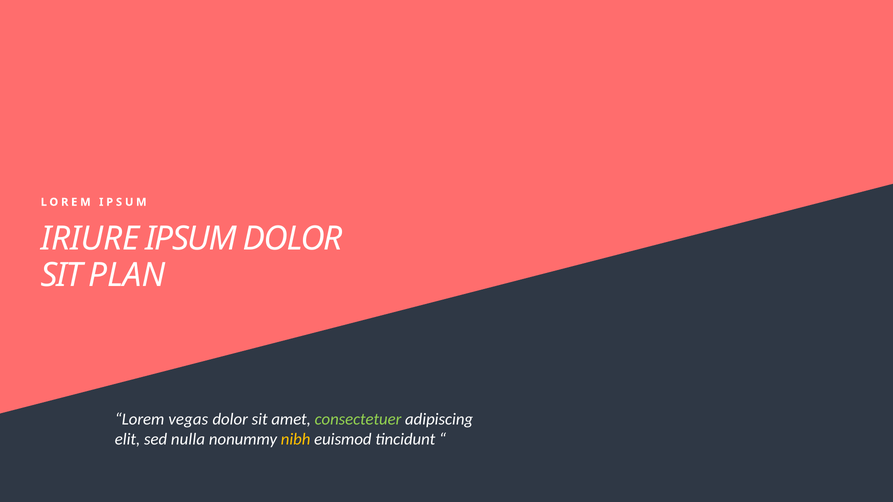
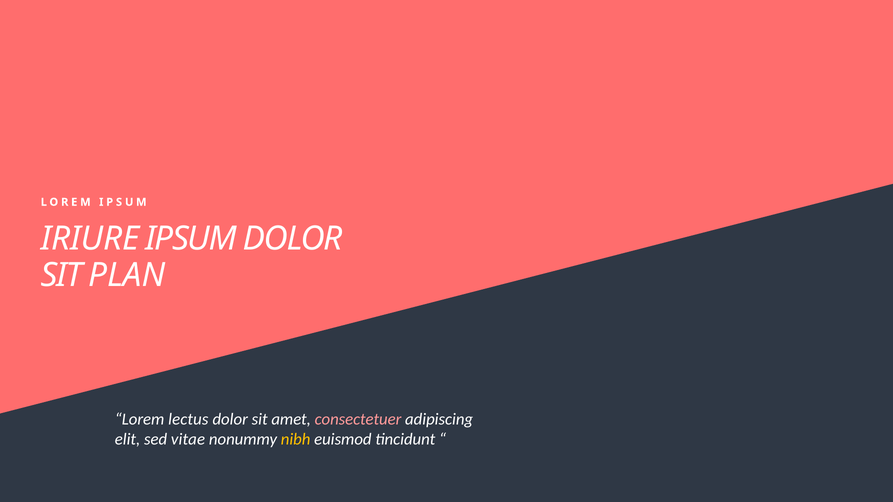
vegas: vegas -> lectus (188, 419)
consectetuer colour: light green -> pink (358, 419)
nulla: nulla -> vitae (188, 440)
